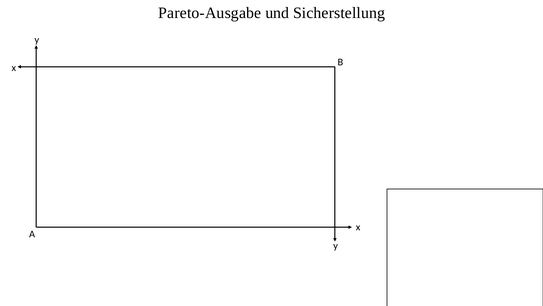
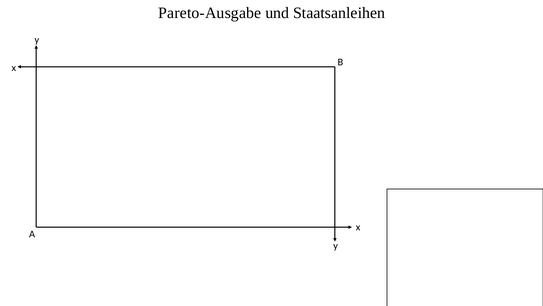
Sicherstellung: Sicherstellung -> Staatsanleihen (339, 13)
